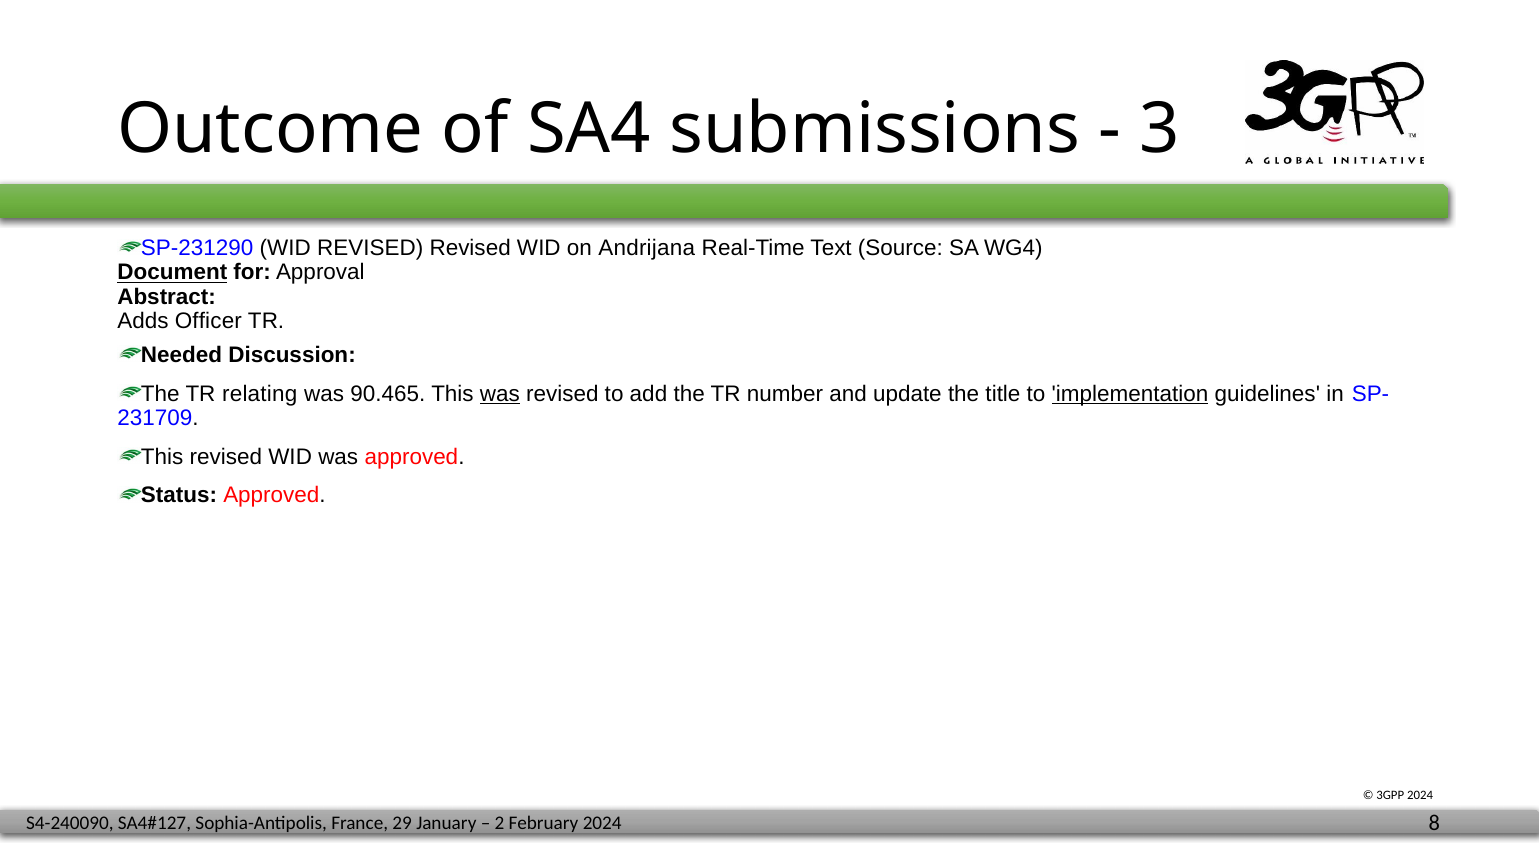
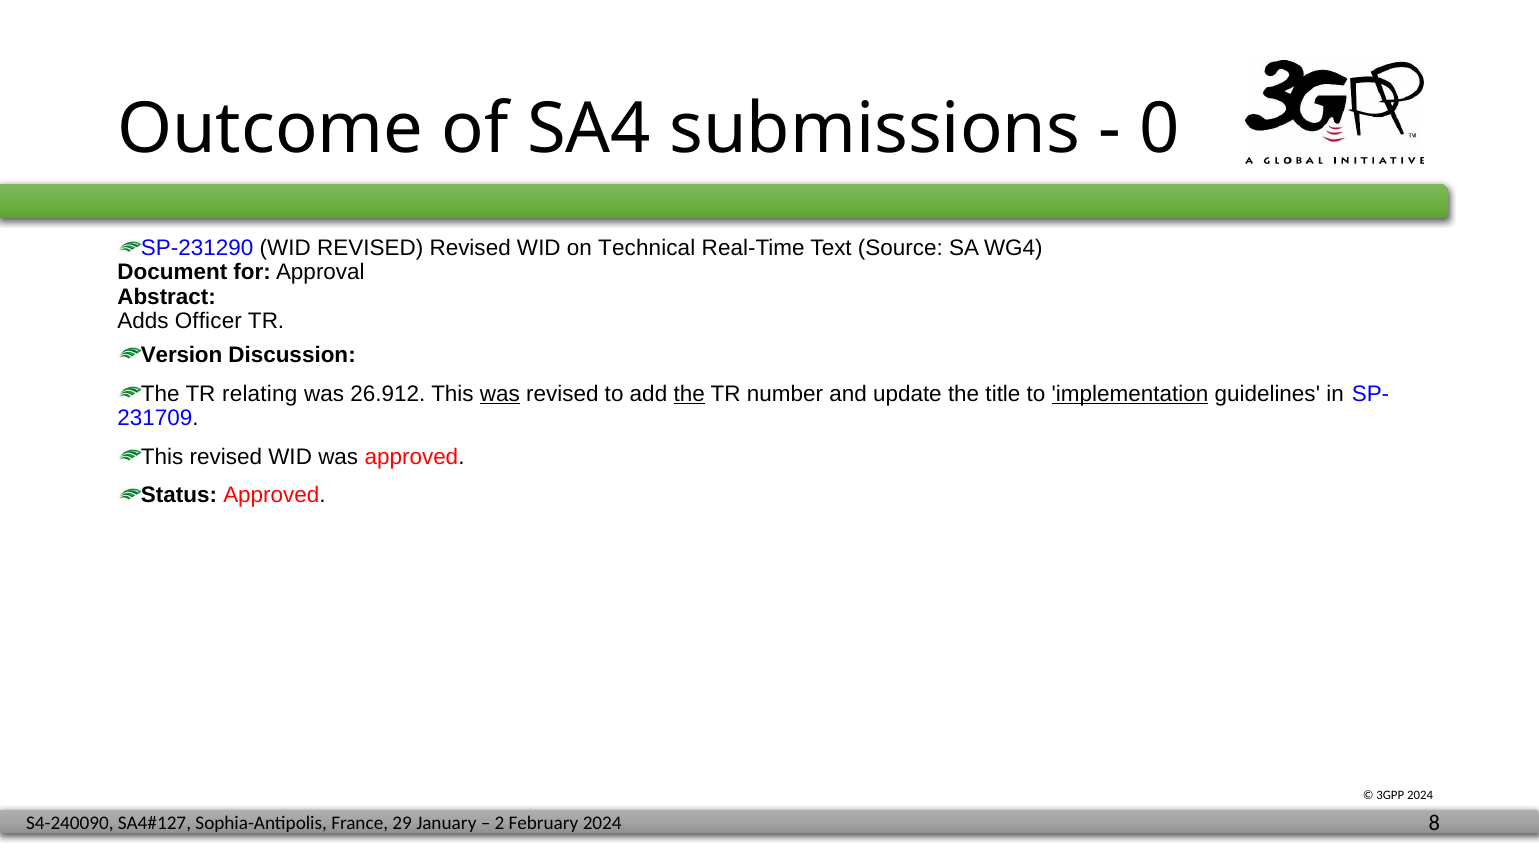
3: 3 -> 0 (1160, 129)
Andrijana: Andrijana -> Technical (647, 248)
Document underline: present -> none (172, 272)
Needed: Needed -> Version (182, 355)
90.465: 90.465 -> 26.912 (388, 394)
the underline: none -> present (689, 394)
